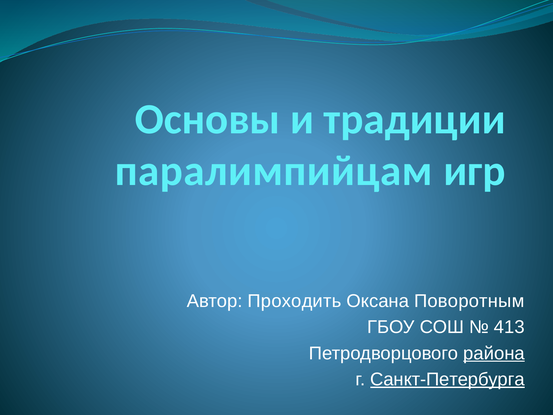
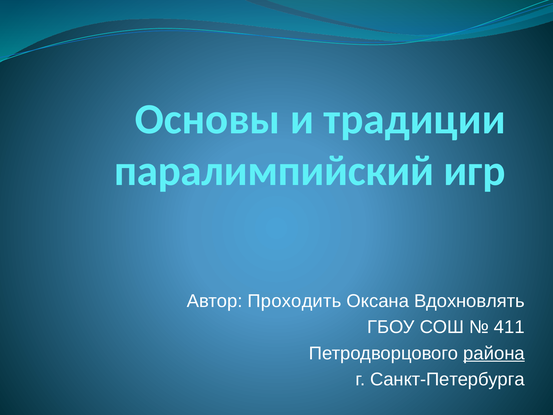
паралимпийцам: паралимпийцам -> паралимпийский (274, 171)
Поворотным: Поворотным -> Вдохновлять (469, 301)
413: 413 -> 411 (509, 327)
Санкт-Петербурга underline: present -> none (447, 379)
